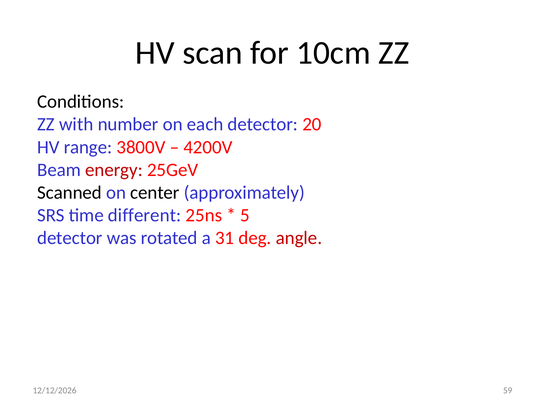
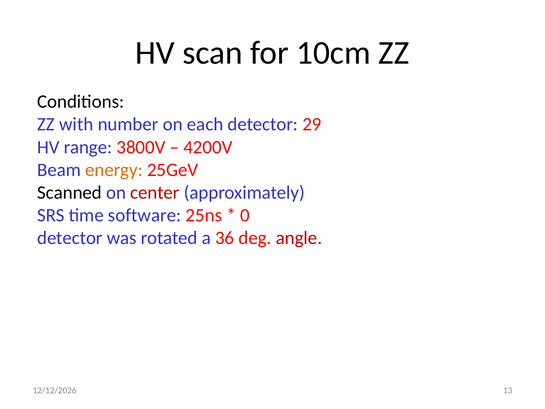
20: 20 -> 29 (312, 124)
energy colour: red -> orange (114, 170)
center colour: black -> red (155, 192)
different: different -> software (145, 215)
5: 5 -> 0 (245, 215)
31: 31 -> 36 (225, 238)
59: 59 -> 13 (508, 390)
